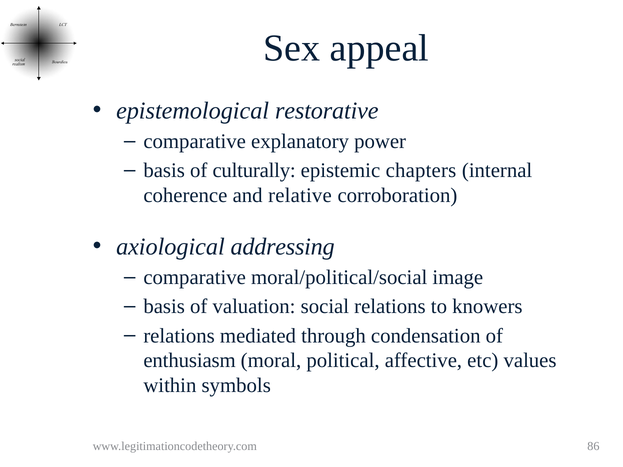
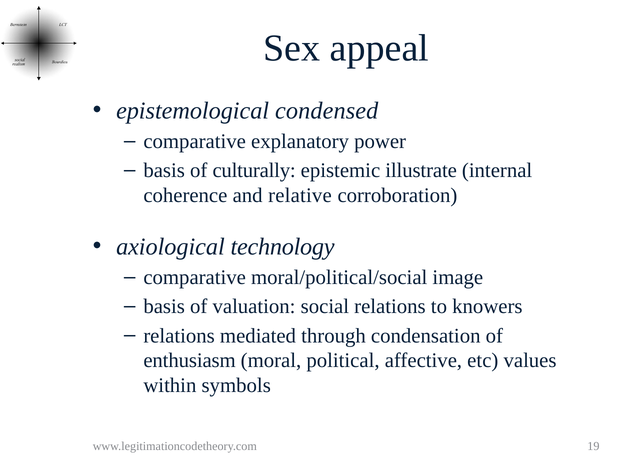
restorative: restorative -> condensed (327, 111)
chapters: chapters -> illustrate (421, 171)
addressing: addressing -> technology (283, 247)
86: 86 -> 19 (593, 446)
